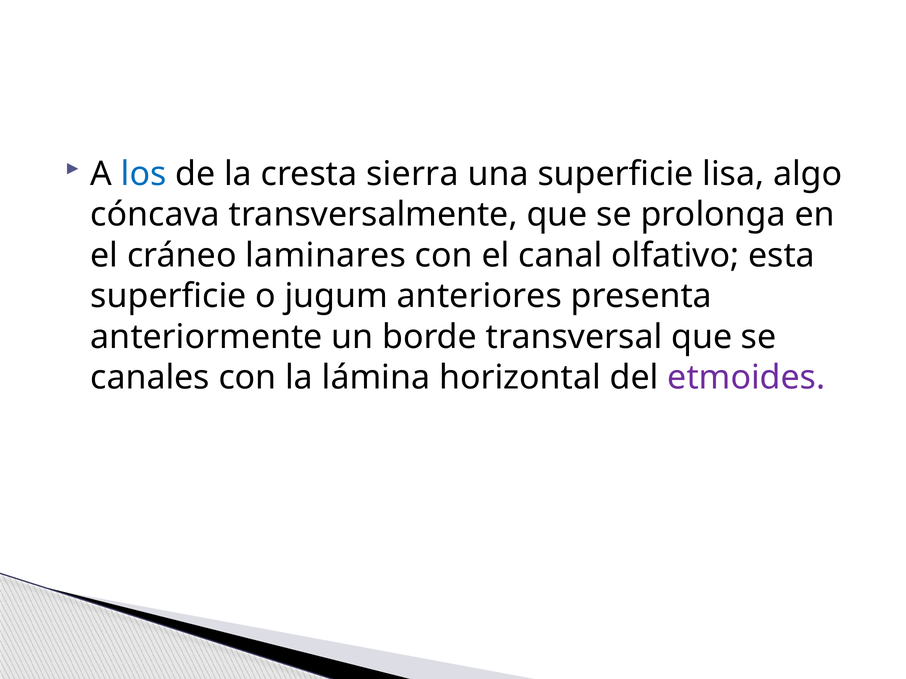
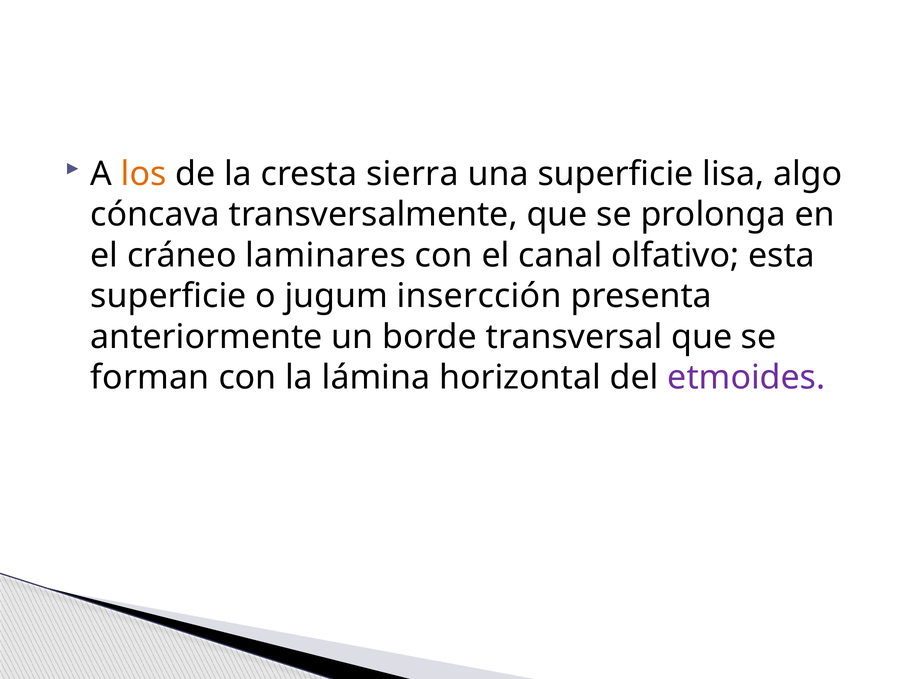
los colour: blue -> orange (144, 174)
anteriores: anteriores -> insercción (479, 296)
canales: canales -> forman (150, 378)
